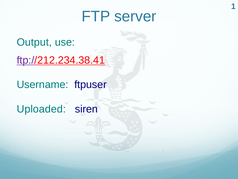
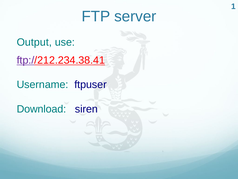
Uploaded: Uploaded -> Download (41, 109)
